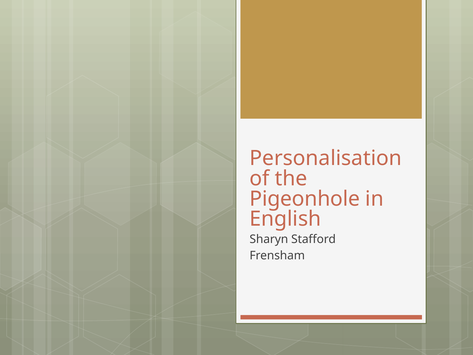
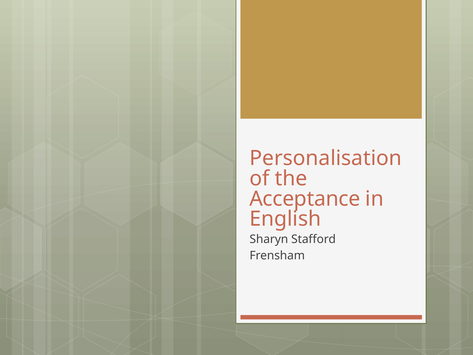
Pigeonhole: Pigeonhole -> Acceptance (305, 199)
